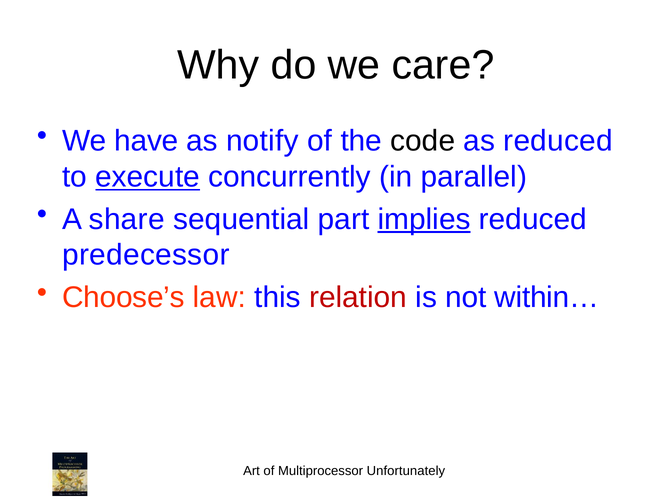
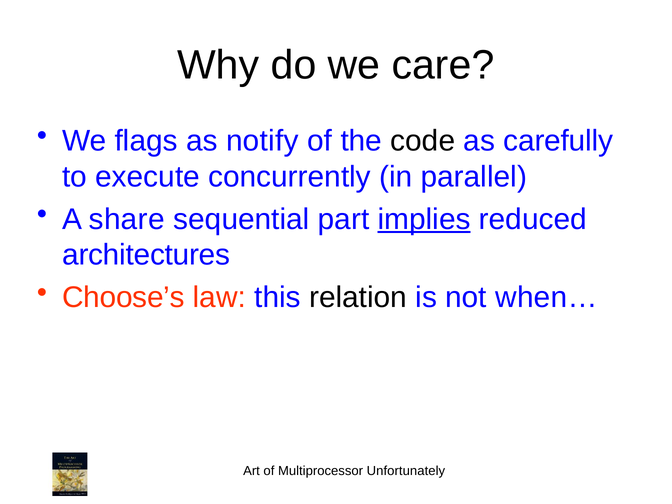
have: have -> flags (146, 141)
as reduced: reduced -> carefully (558, 141)
execute underline: present -> none (148, 177)
predecessor: predecessor -> architectures (146, 255)
relation colour: red -> black (358, 298)
within…: within… -> when… (546, 298)
